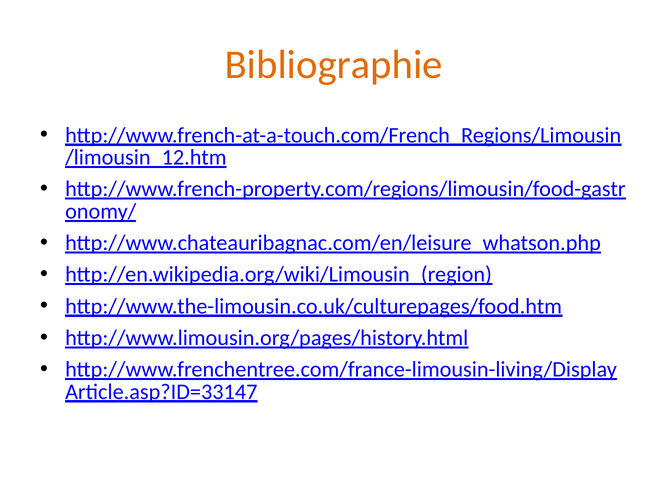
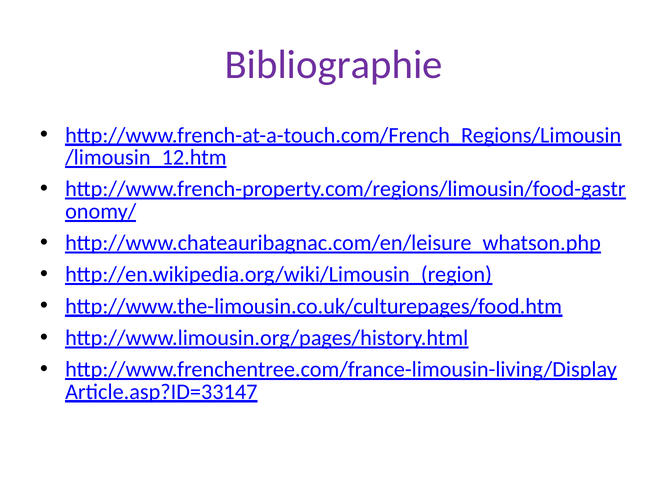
Bibliographie colour: orange -> purple (334, 65)
